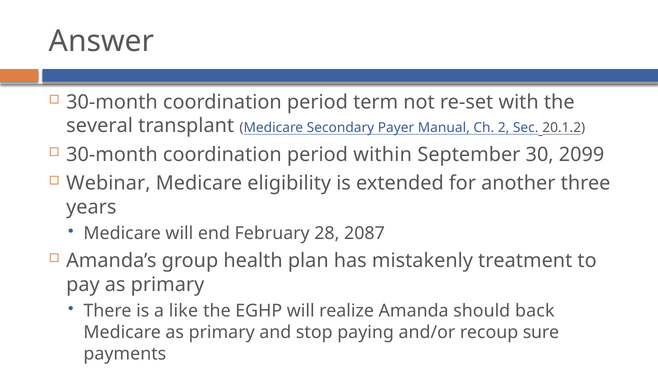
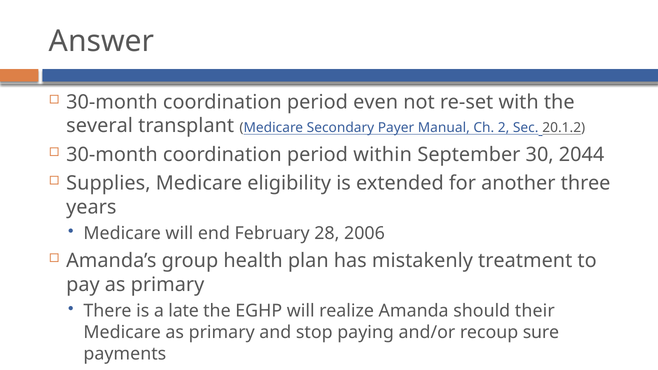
term: term -> even (376, 102)
2099: 2099 -> 2044 (582, 155)
Webinar: Webinar -> Supplies (108, 183)
2087: 2087 -> 2006 (364, 233)
like: like -> late (184, 311)
back: back -> their (535, 311)
